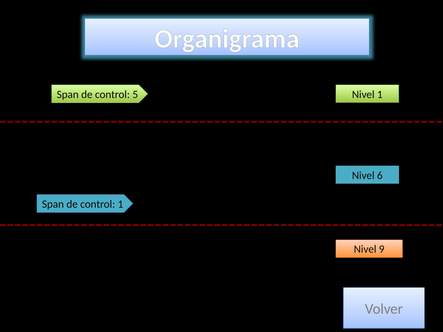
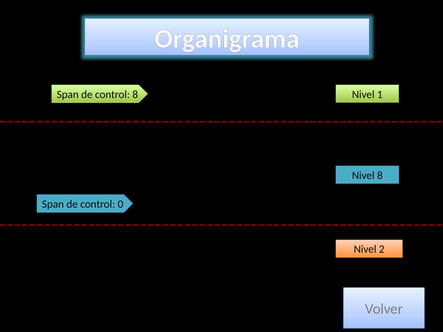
control 5: 5 -> 8 (135, 95)
Nivel 6: 6 -> 8 (380, 176)
control 1: 1 -> 0 (120, 204)
9: 9 -> 2 (382, 250)
